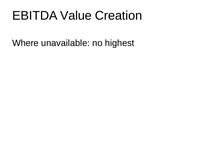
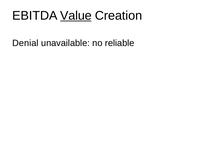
Value underline: none -> present (76, 16)
Where: Where -> Denial (25, 43)
highest: highest -> reliable (120, 43)
